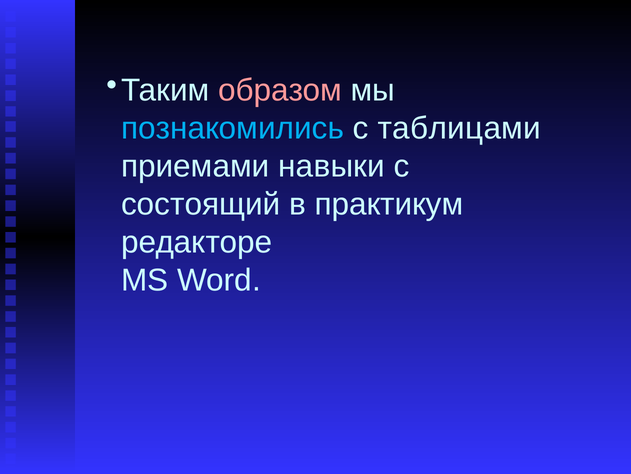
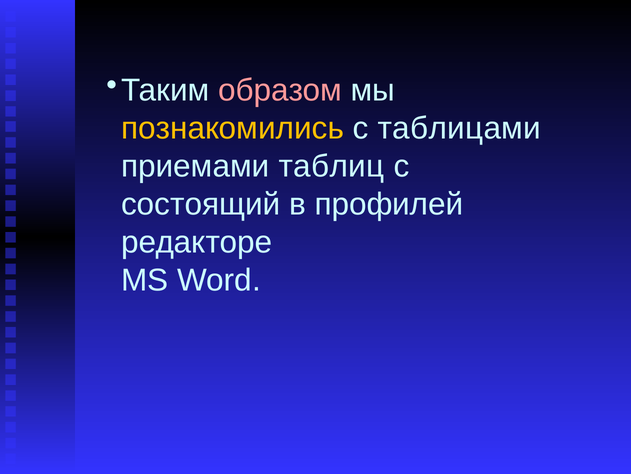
познакомились colour: light blue -> yellow (233, 128)
навыки: навыки -> таблиц (332, 166)
практикум: практикум -> профилей (389, 204)
